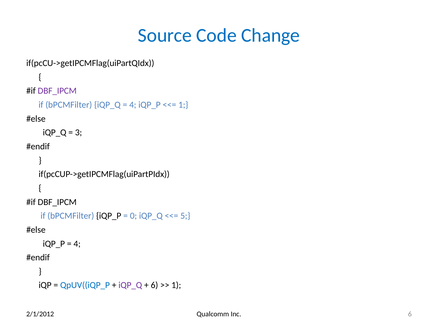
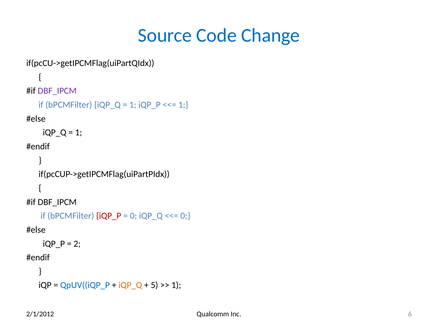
4: 4 -> 1 (133, 105)
3: 3 -> 1 (79, 132)
iQP_P colour: black -> red (109, 216)
5: 5 -> 0 (185, 216)
4: 4 -> 2 (77, 243)
iQP_Q colour: purple -> orange (130, 285)
6: 6 -> 5 (154, 285)
